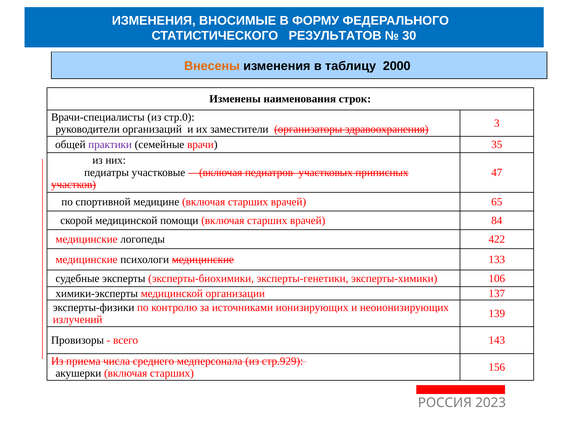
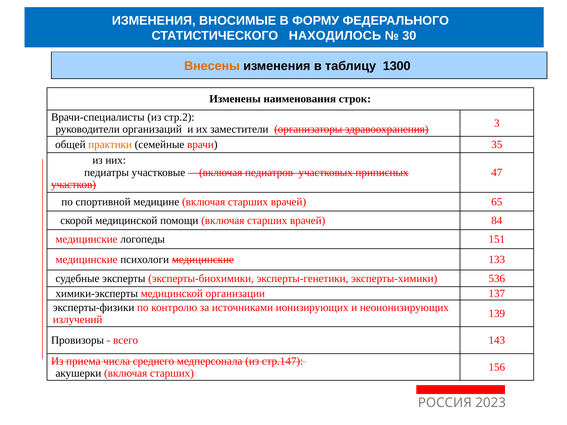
РЕЗУЛЬТАТОВ: РЕЗУЛЬТАТОВ -> НАХОДИЛОСЬ (335, 36)
2000: 2000 -> 1300 (397, 66)
стр.0: стр.0 -> стр.2 (179, 117)
практики colour: purple -> orange (110, 145)
422: 422 -> 151 (497, 239)
106: 106 -> 536 (497, 279)
стр.929: стр.929 -> стр.147 (283, 361)
